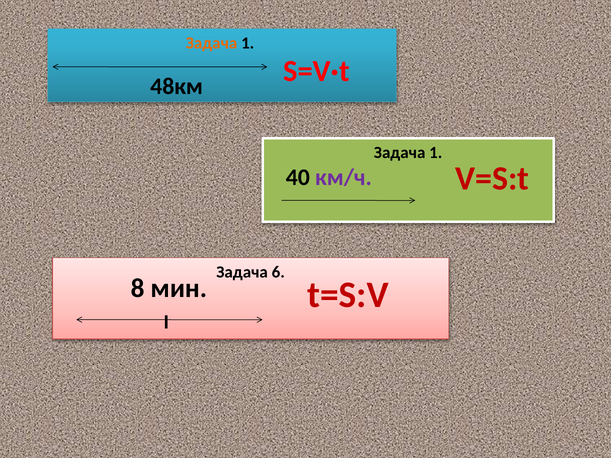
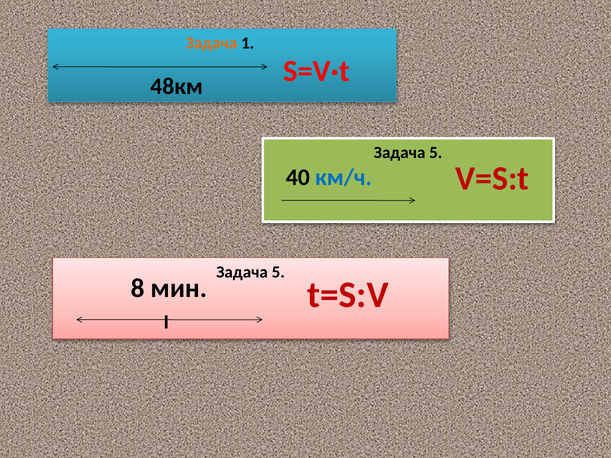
1: 1 -> 5 (436, 153)
км/ч colour: purple -> blue (343, 178)
6: 6 -> 5 (278, 272)
